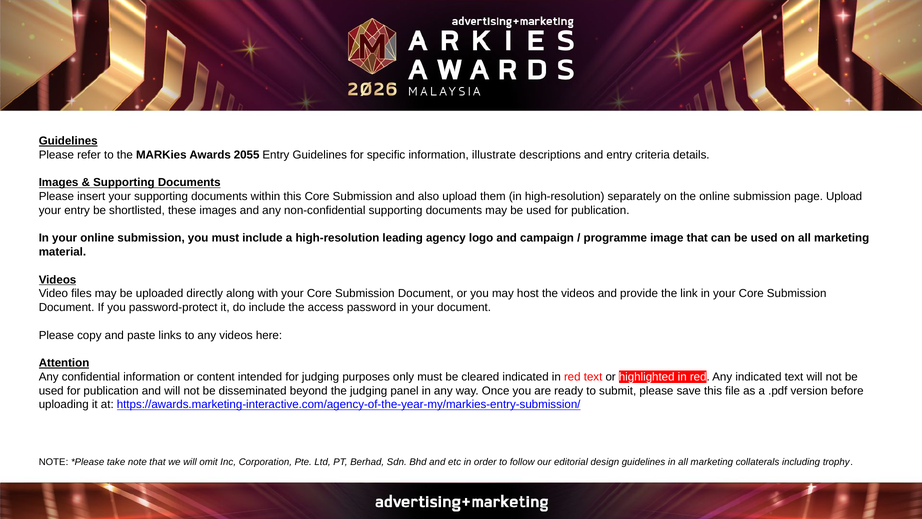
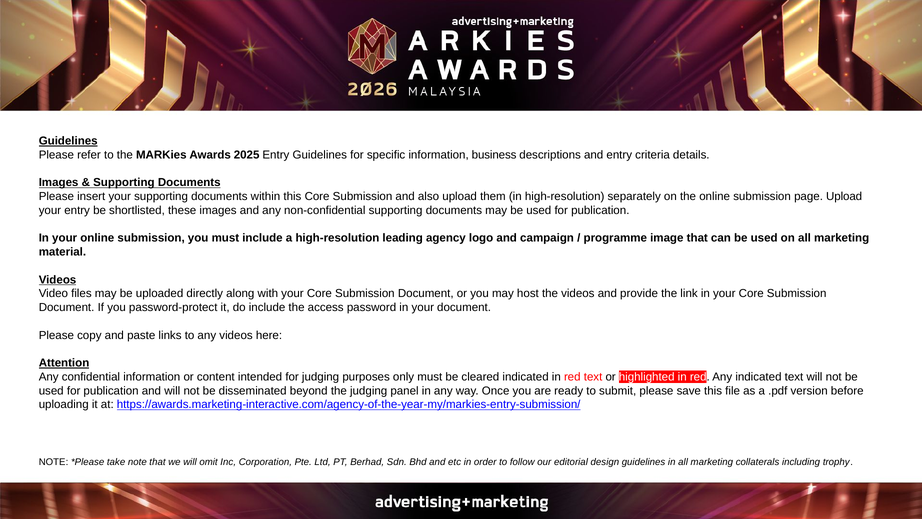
2055: 2055 -> 2025 (247, 155)
illustrate: illustrate -> business (494, 155)
